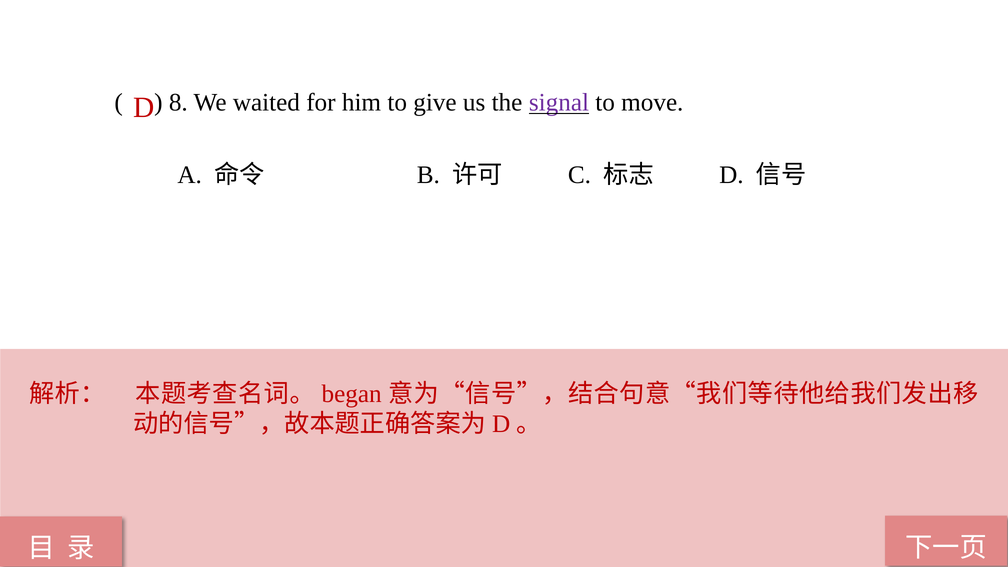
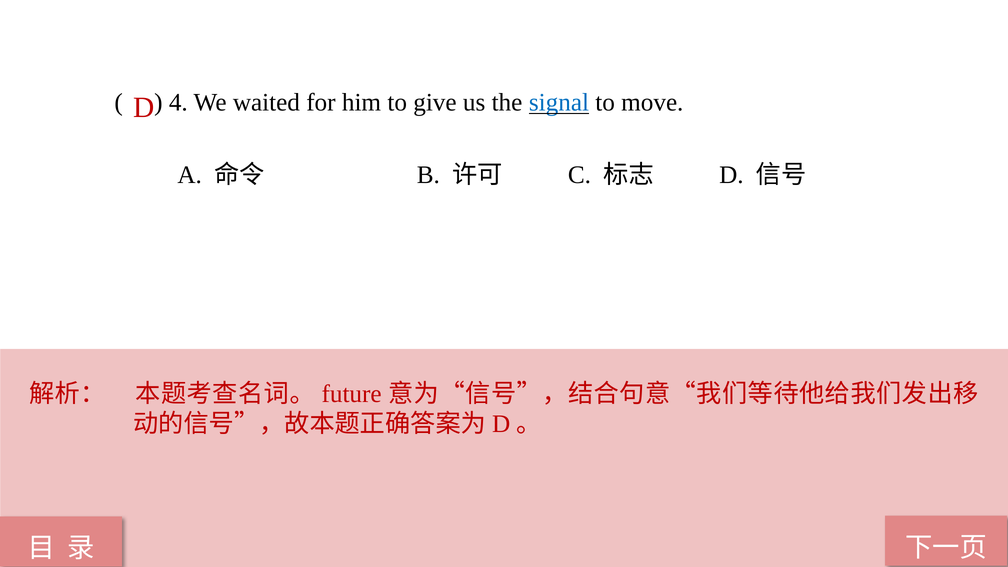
8: 8 -> 4 (178, 102)
signal colour: purple -> blue (559, 102)
began: began -> future (352, 394)
